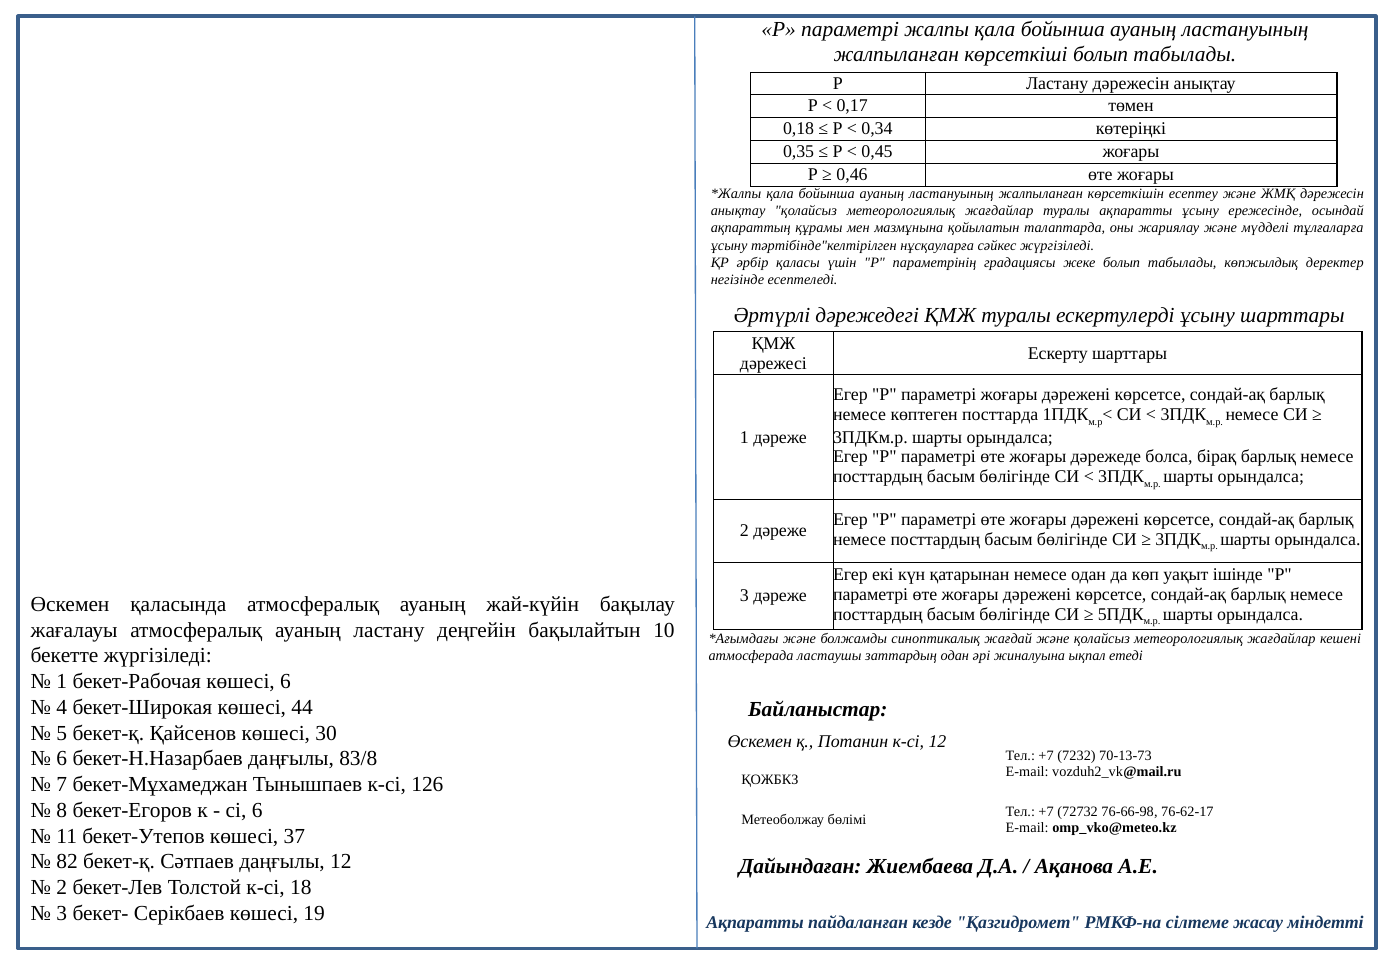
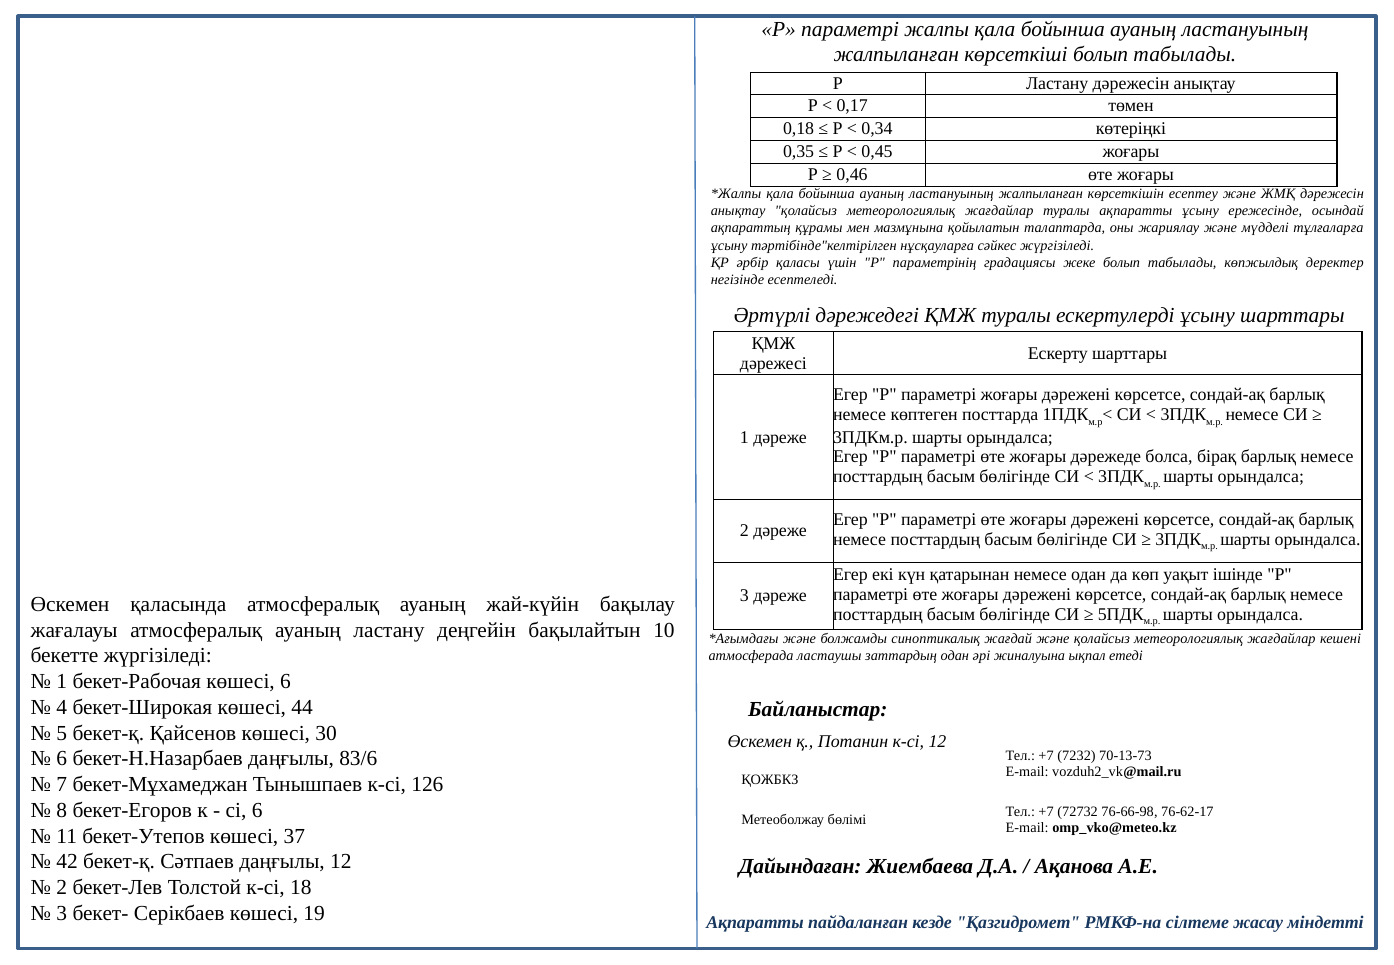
83/8: 83/8 -> 83/6 (358, 759)
82: 82 -> 42 (67, 862)
